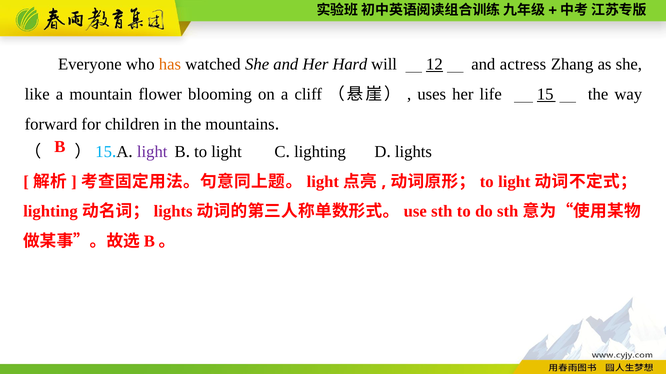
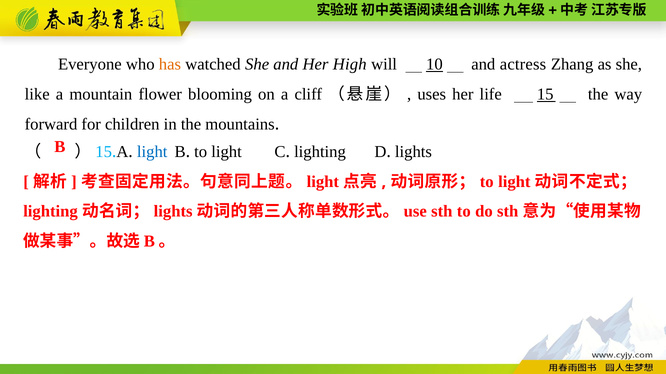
Hard: Hard -> High (350, 64)
12: 12 -> 10 (434, 64)
light colour: purple -> blue (152, 152)
